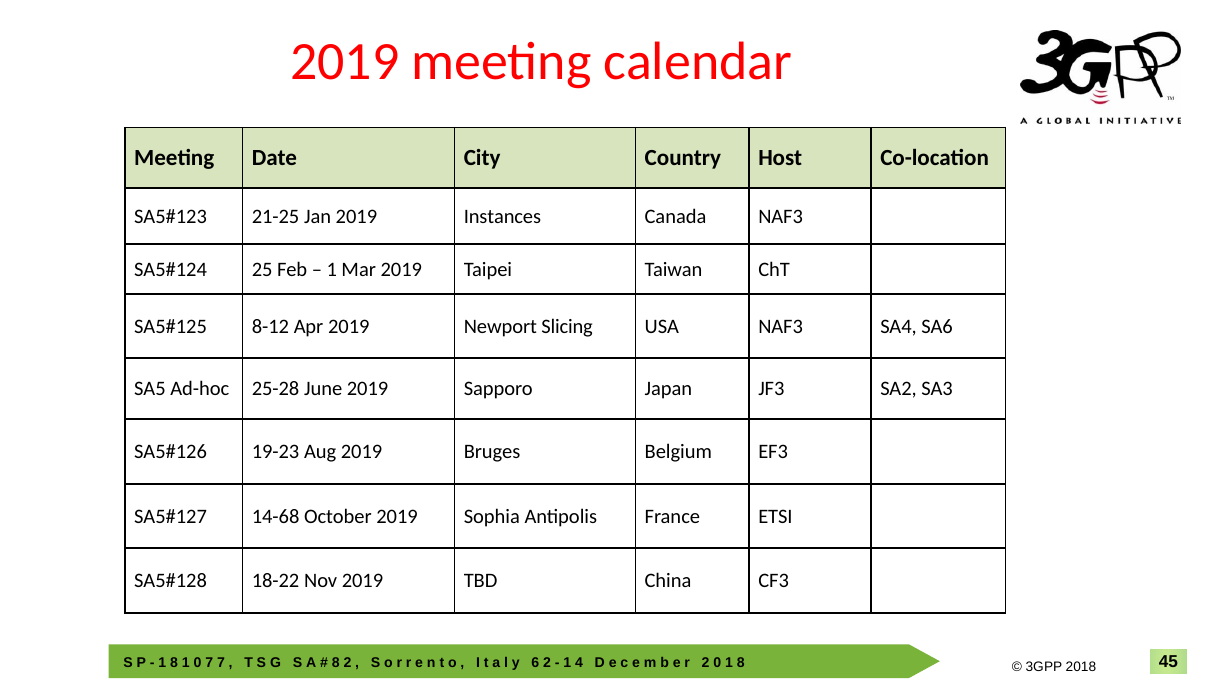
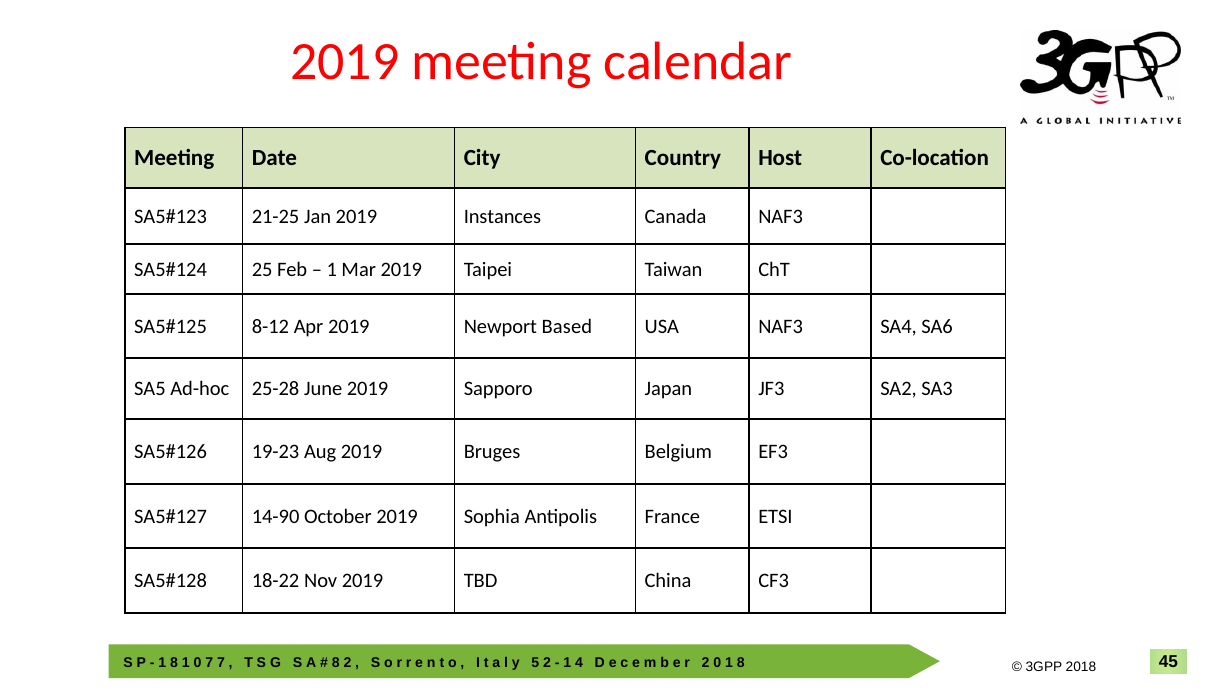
Slicing: Slicing -> Based (567, 326)
14-68: 14-68 -> 14-90 (276, 516)
6: 6 -> 5 (535, 663)
